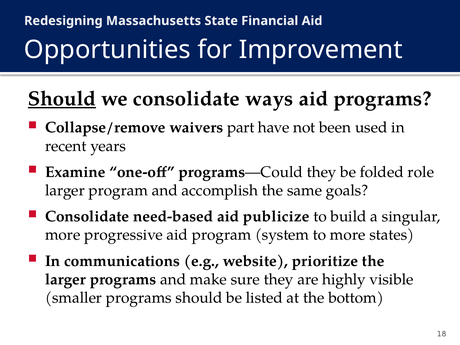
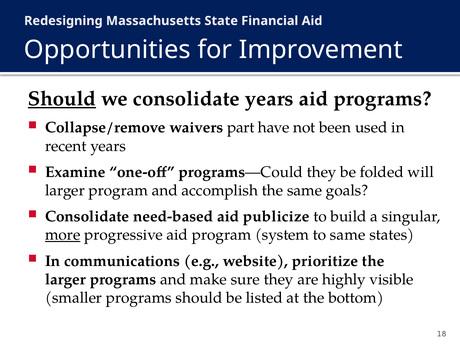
consolidate ways: ways -> years (269, 99)
role: role -> will (421, 172)
more underline: none -> present (63, 235)
to more: more -> same (348, 235)
